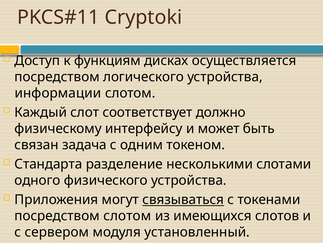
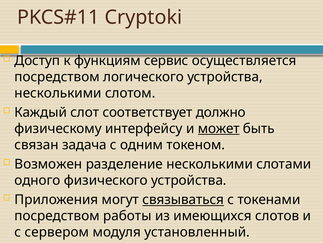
дисках: дисках -> сервис (166, 61)
информации: информации -> несколькими (58, 93)
может underline: none -> present (219, 128)
Стандарта: Стандарта -> Возможен (48, 164)
посредством слотом: слотом -> работы (127, 215)
